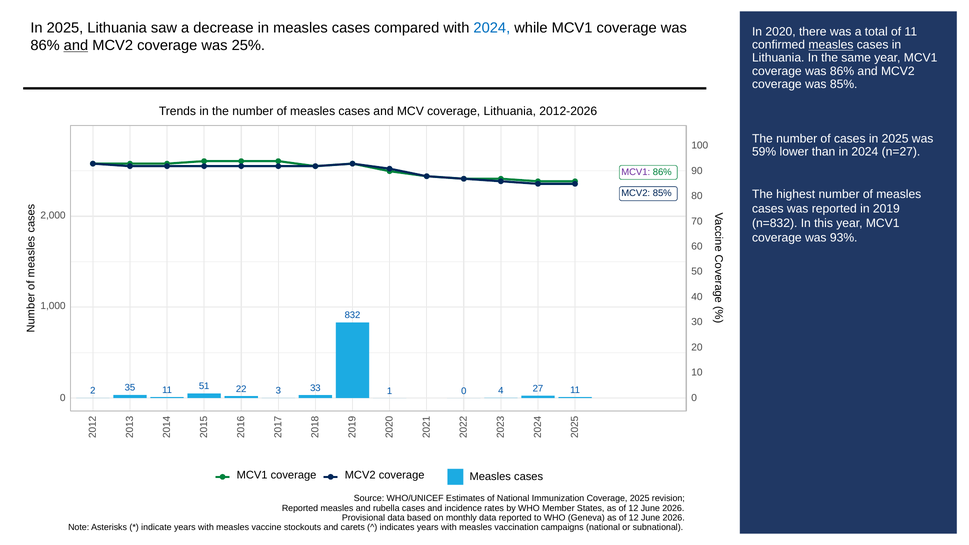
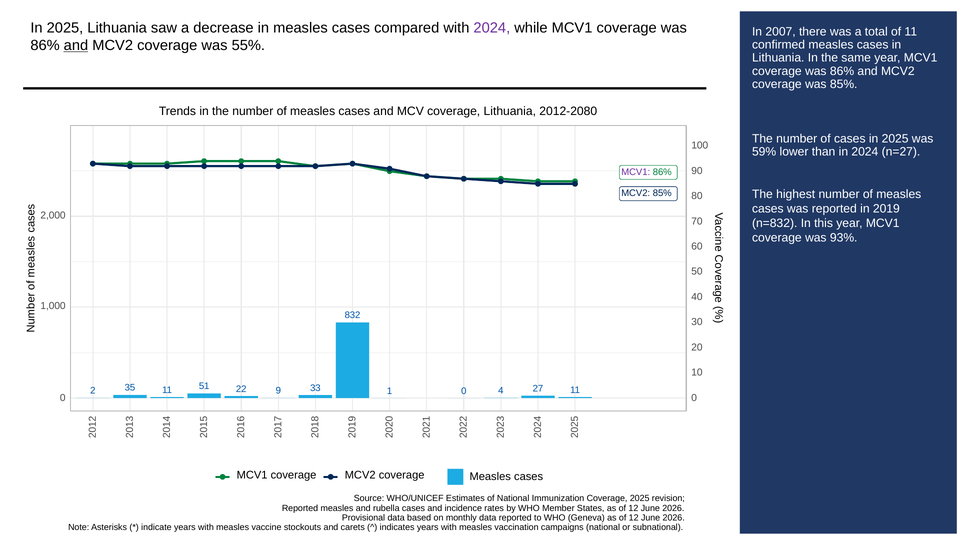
2024 colour: blue -> purple (492, 28)
2020: 2020 -> 2007 (781, 32)
25%: 25% -> 55% (248, 45)
measles underline: present -> none (831, 45)
2012-2026: 2012-2026 -> 2012-2080 (568, 111)
22 3: 3 -> 9 (278, 391)
